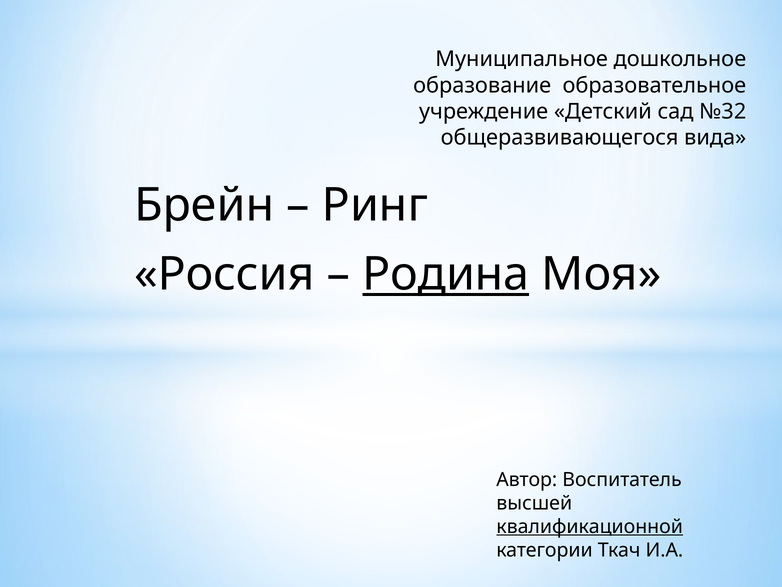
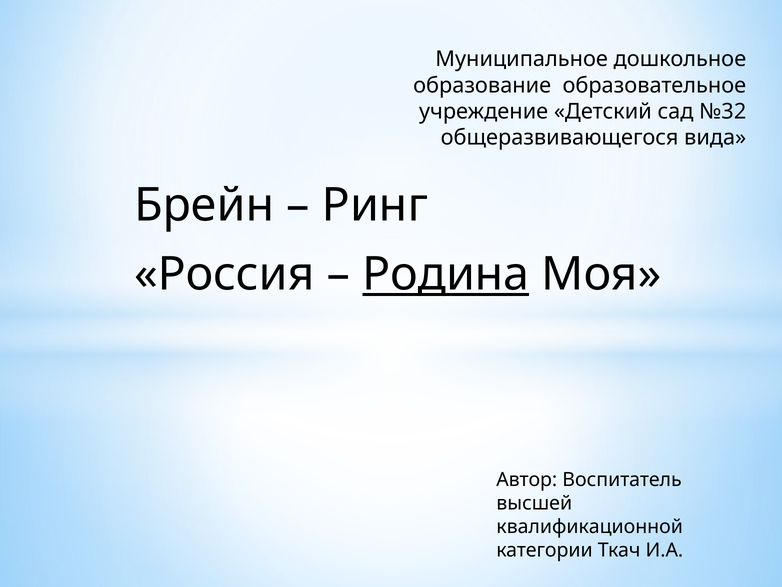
квалификационной underline: present -> none (590, 526)
